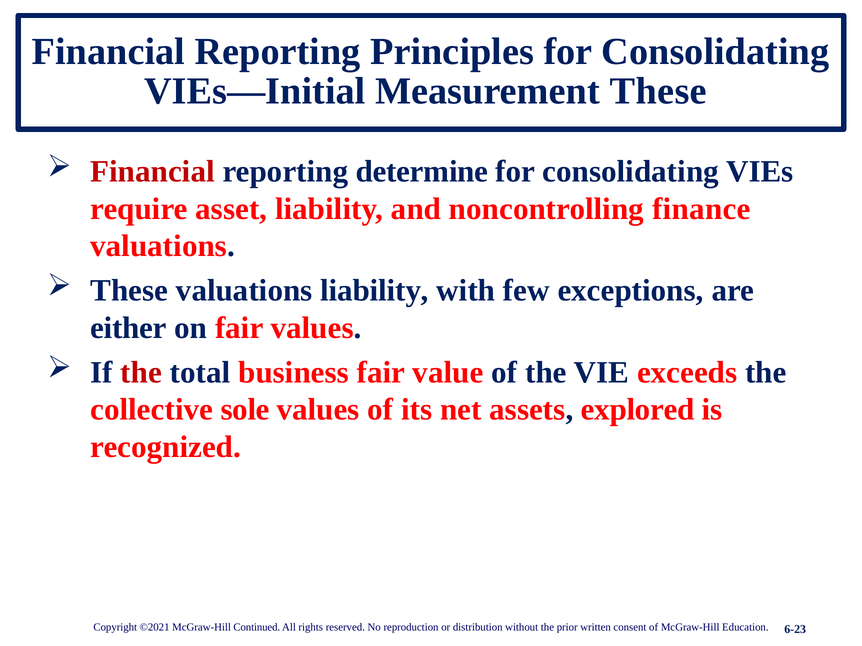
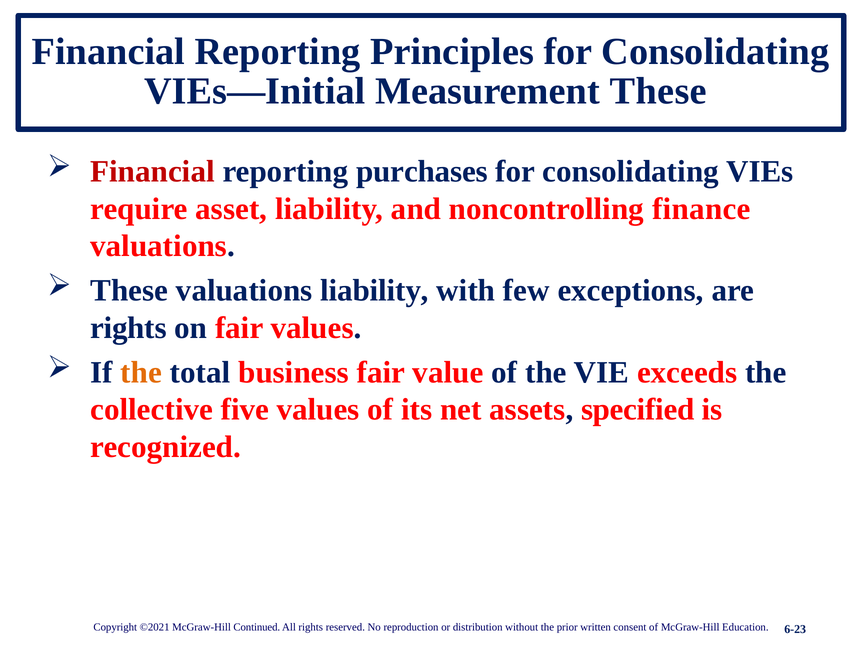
determine: determine -> purchases (422, 172)
either: either -> rights (128, 328)
the colour: red -> orange (141, 373)
sole: sole -> five (245, 410)
explored: explored -> specified (638, 410)
